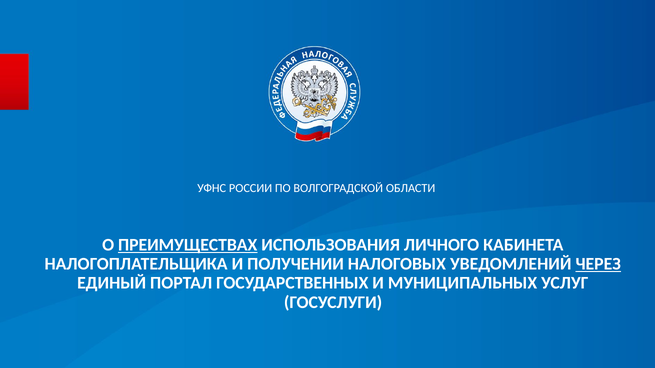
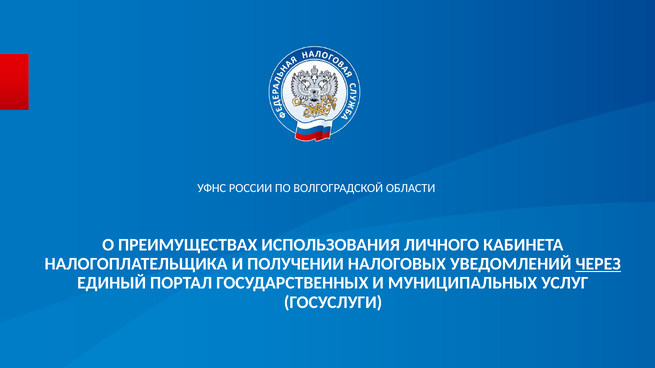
ПРЕИМУЩЕСТВАХ underline: present -> none (188, 245)
